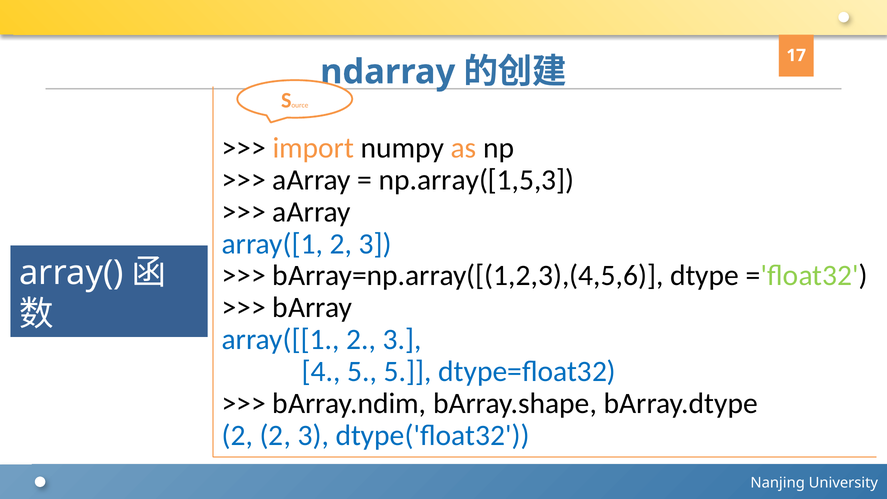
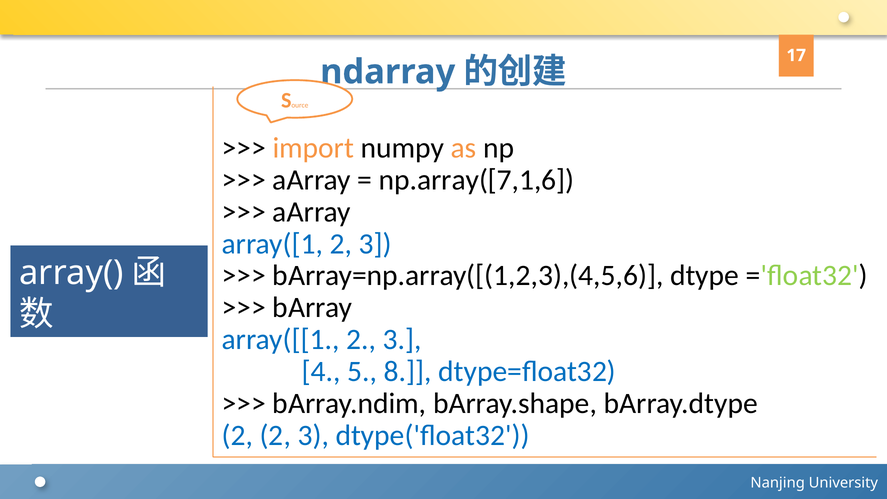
np.array([1,5,3: np.array([1,5,3 -> np.array([7,1,6 (477, 180)
5 5: 5 -> 8 (408, 371)
